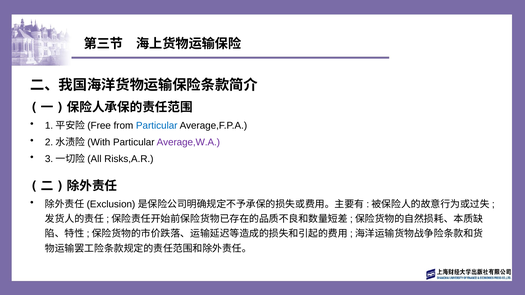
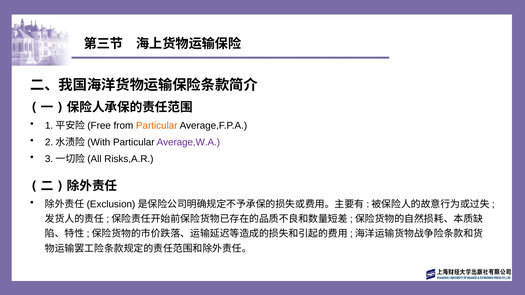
Particular colour: blue -> orange (157, 126)
